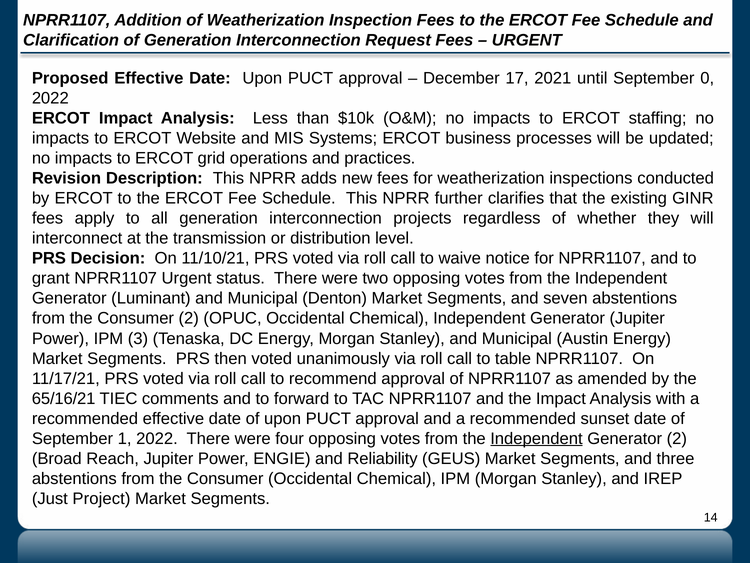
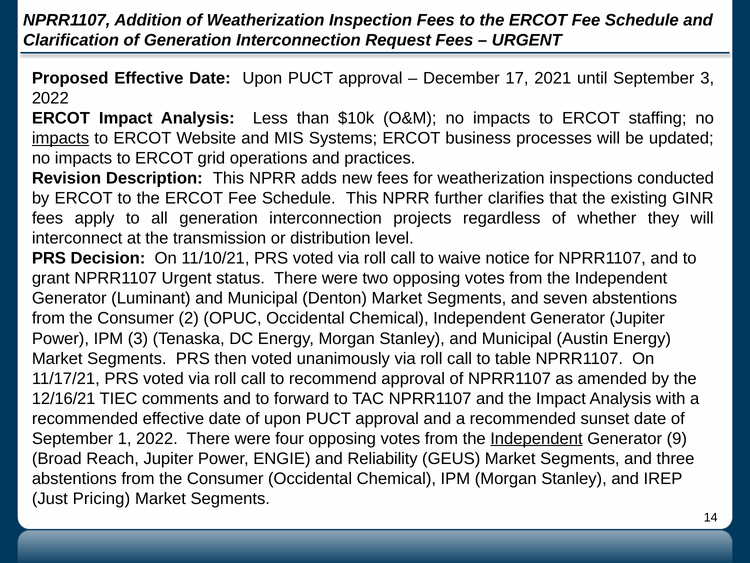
September 0: 0 -> 3 (707, 78)
impacts underline: none -> present (60, 138)
65/16/21: 65/16/21 -> 12/16/21 (64, 398)
Generator 2: 2 -> 9 (677, 438)
Project: Project -> Pricing (101, 498)
